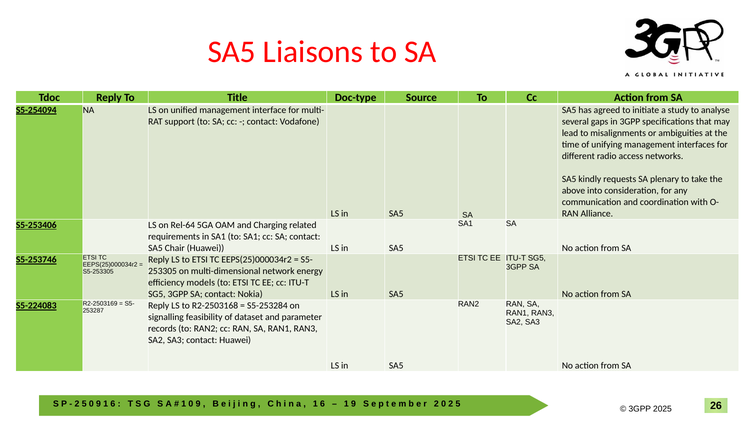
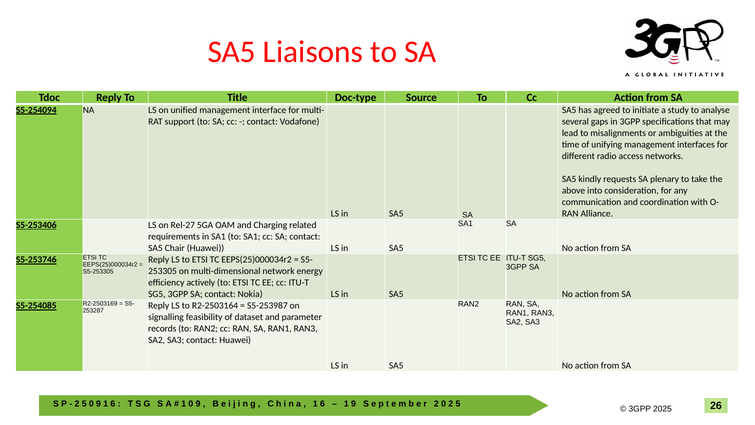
Rel-64: Rel-64 -> Rel-27 (183, 225)
models: models -> actively (201, 282)
S5-224083: S5-224083 -> S5-254085 (36, 305)
R2-2503168: R2-2503168 -> R2-2503164 (215, 305)
S5-253284: S5-253284 -> S5-253987 (267, 305)
